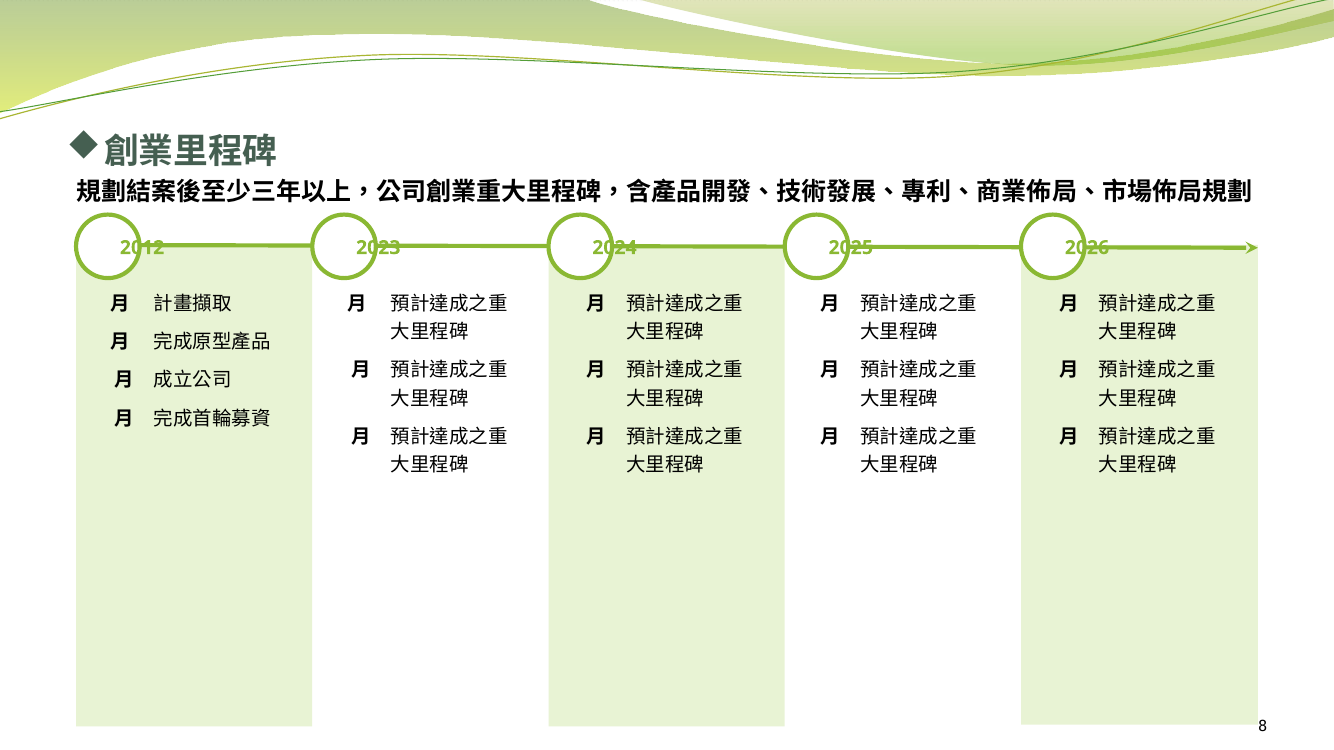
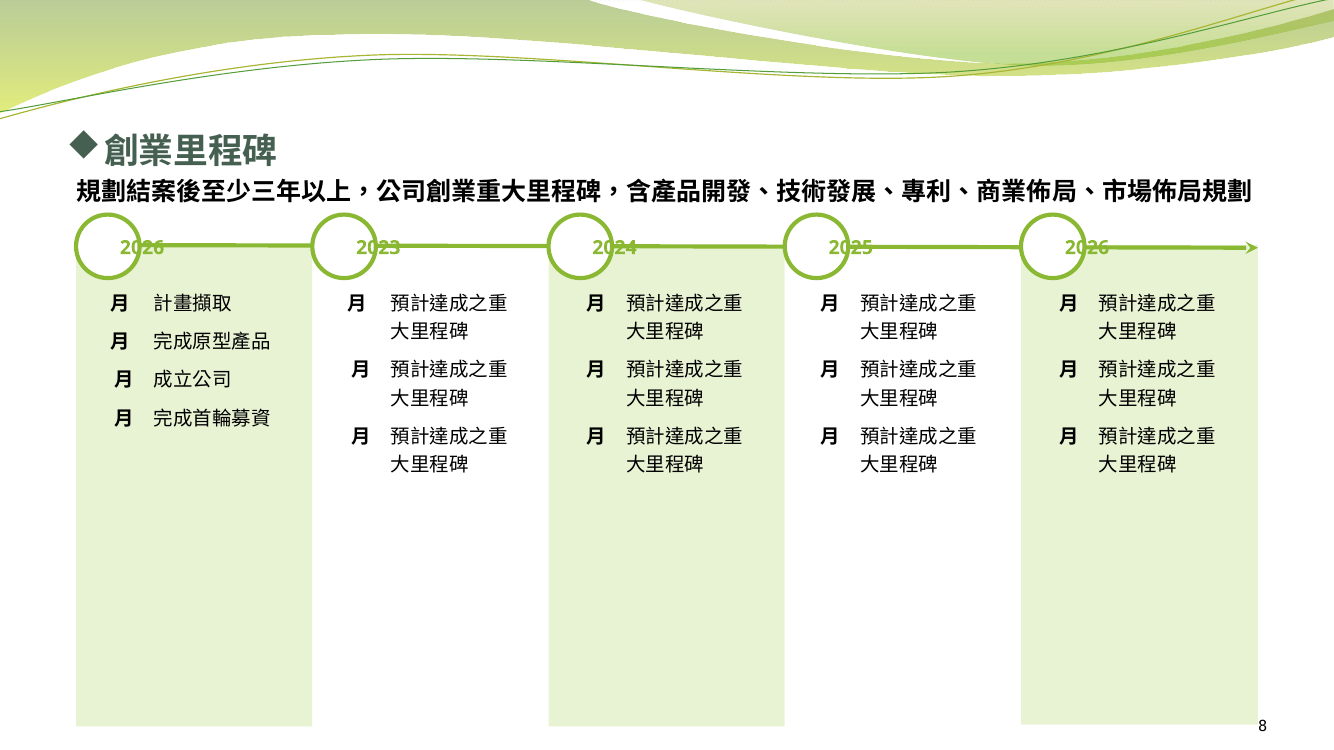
2012: 2012 -> 2026 (142, 248)
